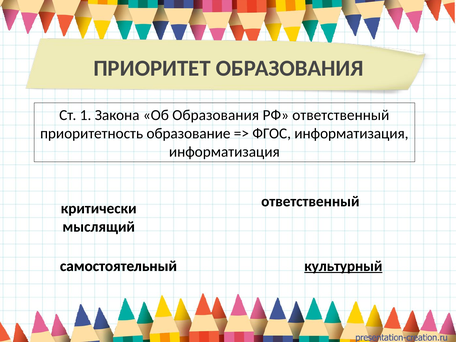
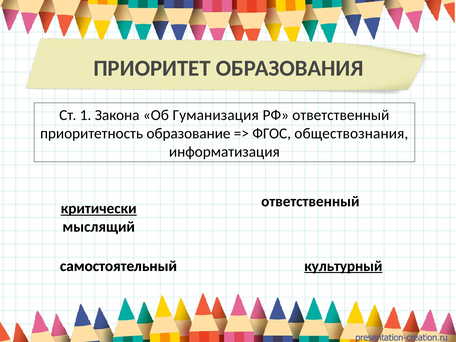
Об Образования: Образования -> Гуманизация (216, 115)
ФГОС информатизация: информатизация -> обществознания (351, 133)
критически underline: none -> present (99, 209)
